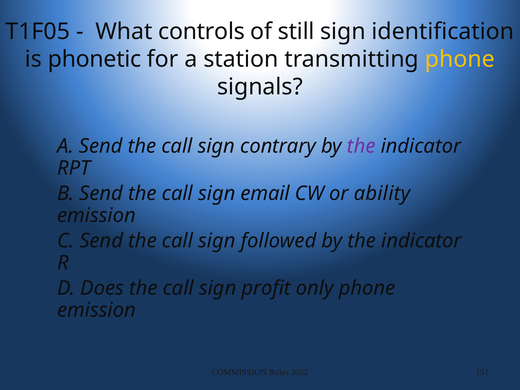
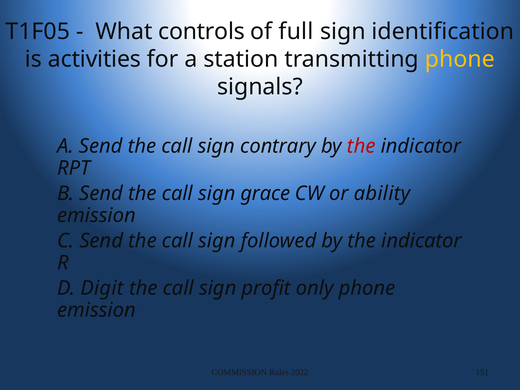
still: still -> full (296, 31)
phonetic: phonetic -> activities (94, 59)
the colour: purple -> red (361, 146)
email: email -> grace (265, 193)
Does: Does -> Digit (102, 288)
